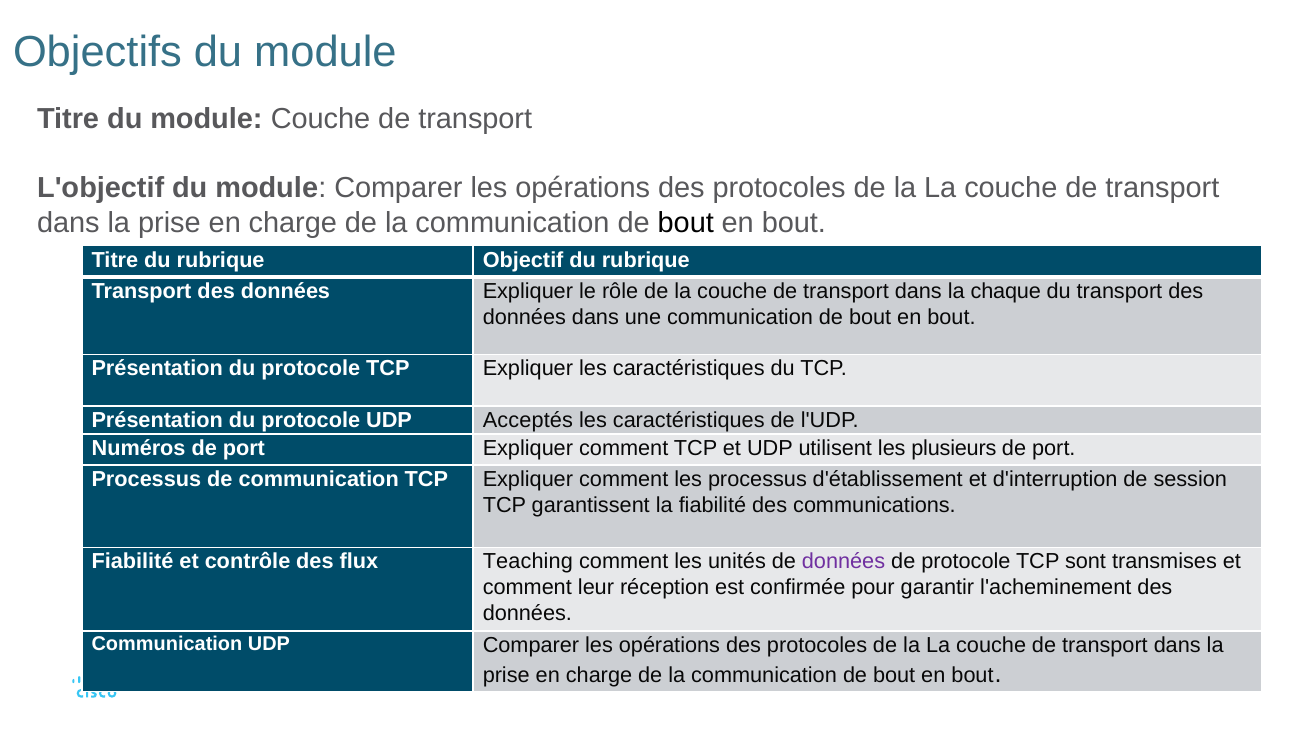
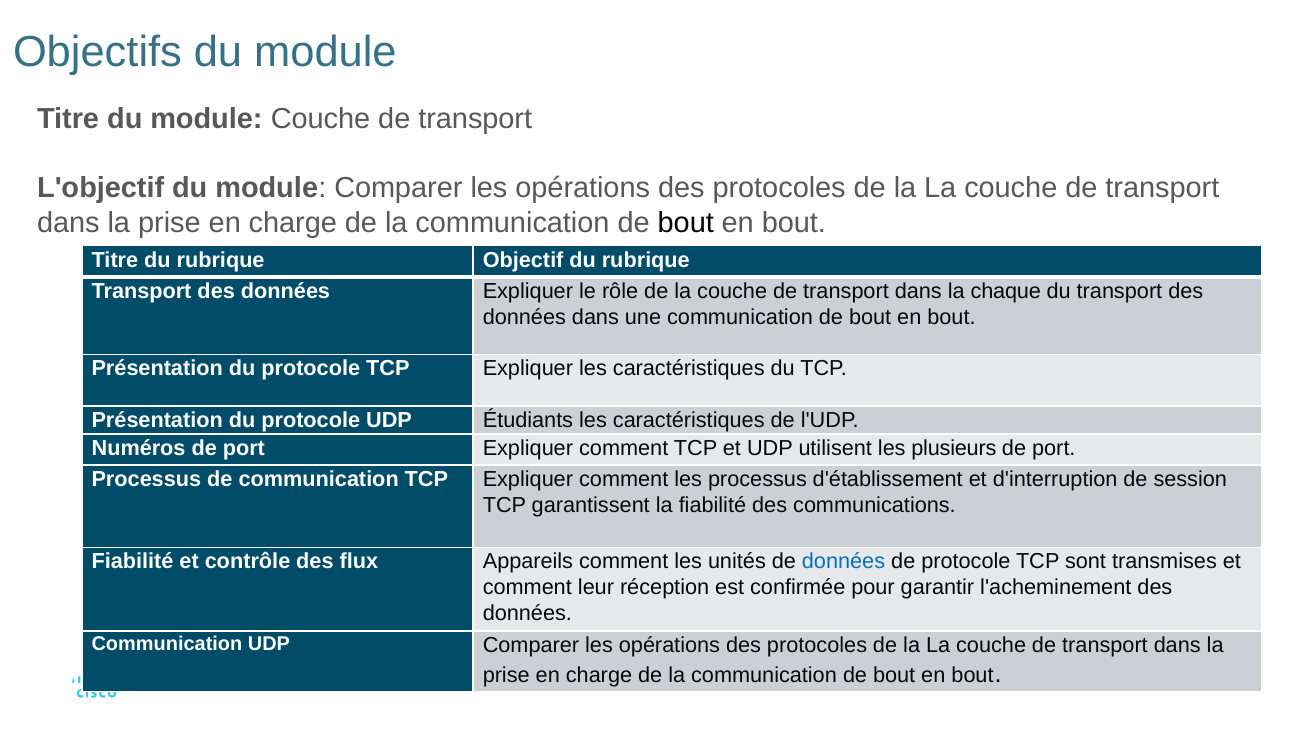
Acceptés: Acceptés -> Étudiants (528, 420)
Teaching: Teaching -> Appareils (528, 562)
données colour: purple -> blue (844, 562)
